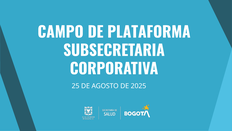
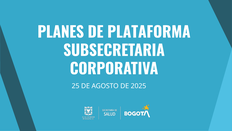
CAMPO: CAMPO -> PLANES (61, 32)
